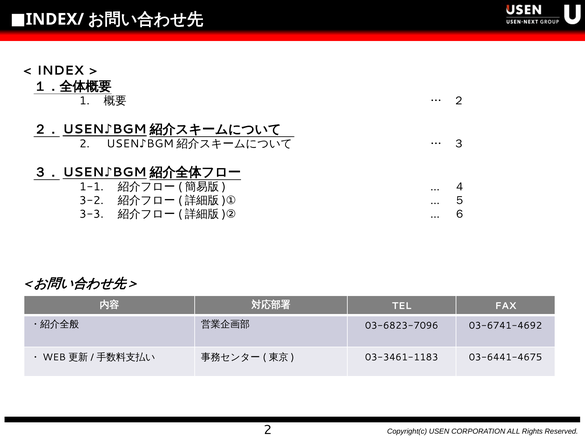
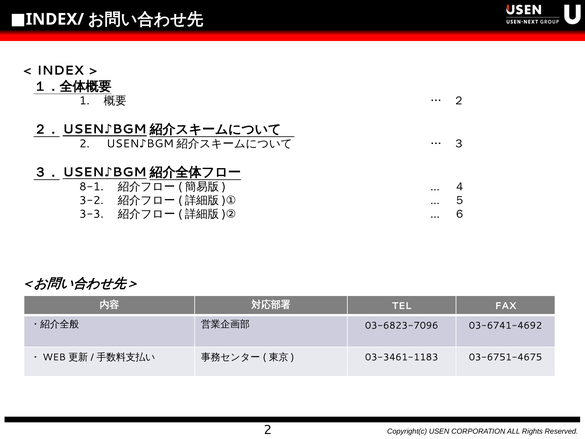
1-1: 1-1 -> 8-1 (91, 187)
03-6441-4675: 03-6441-4675 -> 03-6751-4675 (506, 357)
